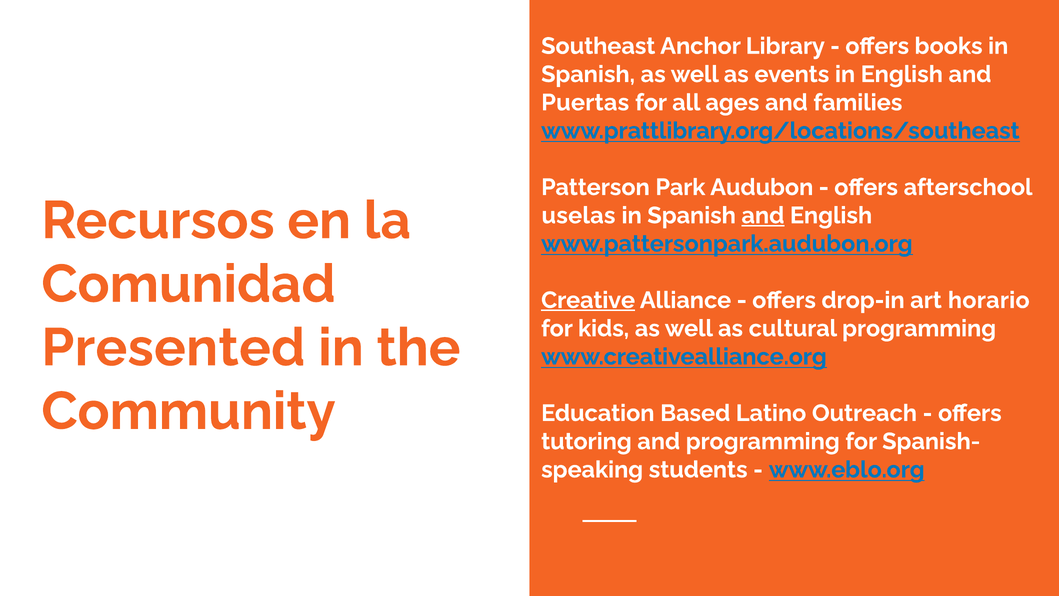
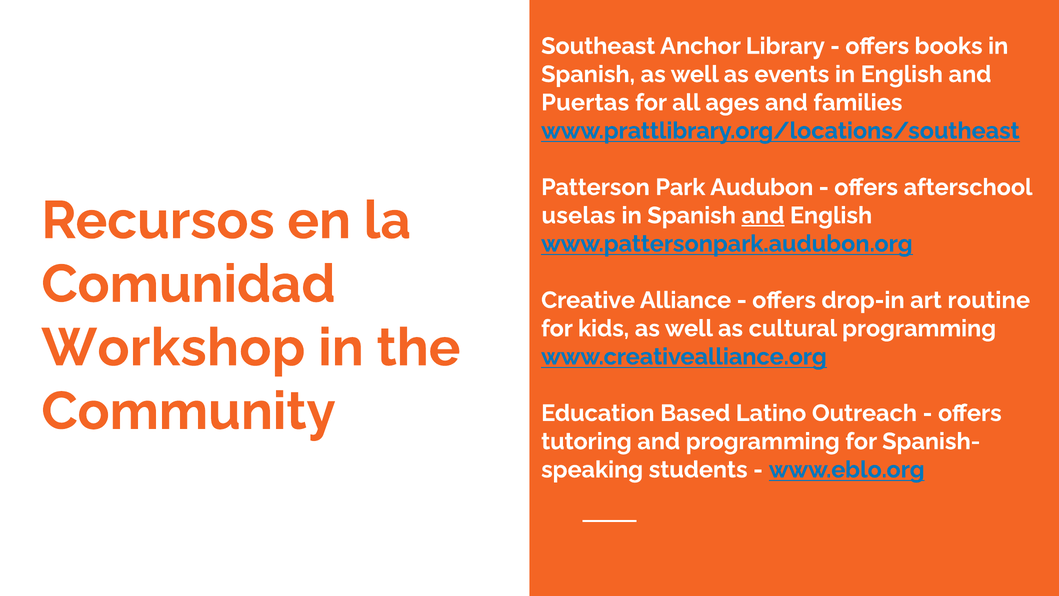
Creative underline: present -> none (588, 300)
horario: horario -> routine (989, 300)
Presented: Presented -> Workshop (173, 348)
